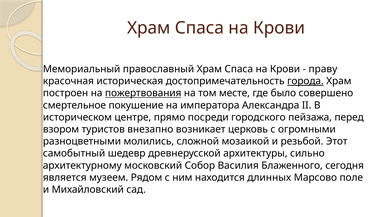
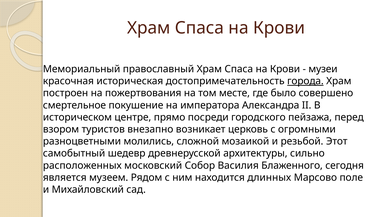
праву: праву -> музеи (323, 69)
пожертвования underline: present -> none (143, 93)
архитектурному: архитектурному -> расположенных (82, 165)
